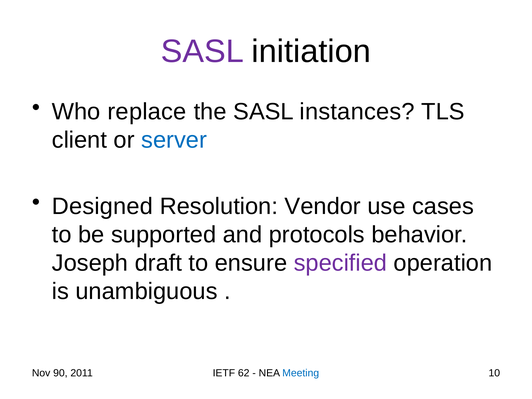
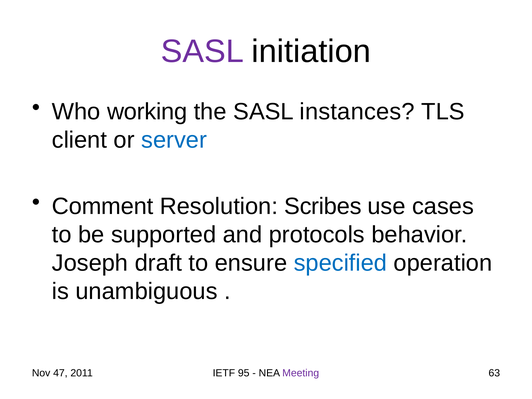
replace: replace -> working (147, 112)
Designed: Designed -> Comment (103, 206)
Vendor: Vendor -> Scribes (323, 206)
specified colour: purple -> blue (340, 263)
90: 90 -> 47 (60, 373)
62: 62 -> 95 (244, 373)
Meeting colour: blue -> purple (301, 373)
10: 10 -> 63 (494, 373)
